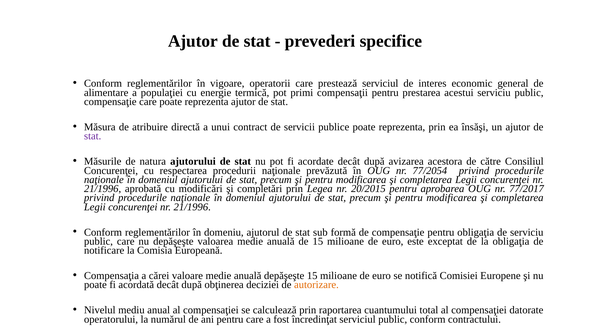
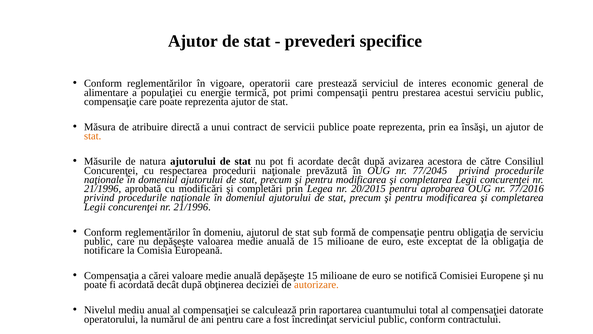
stat colour: purple -> orange (93, 136)
77/2054: 77/2054 -> 77/2045 (430, 170)
77/2017: 77/2017 -> 77/2016 (527, 188)
